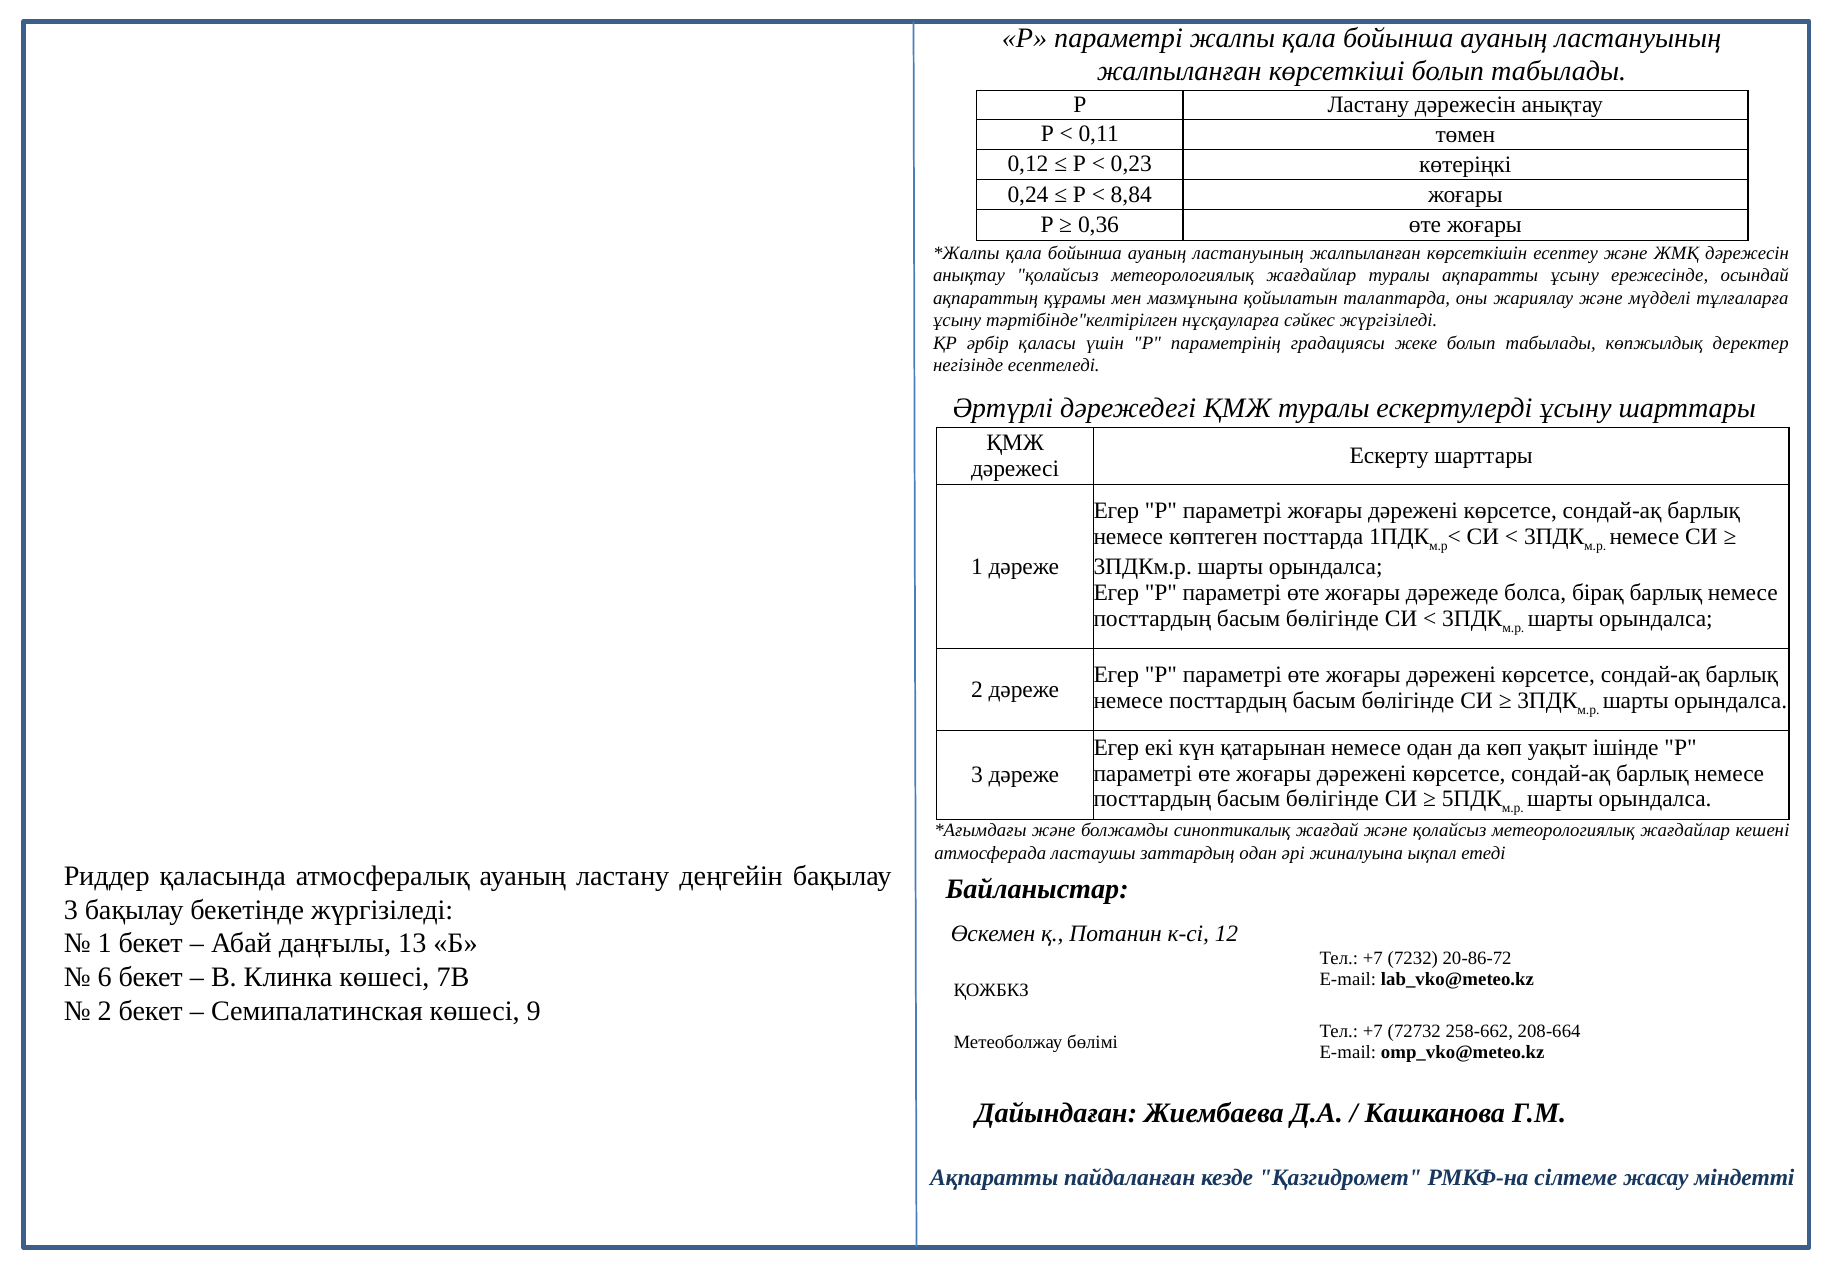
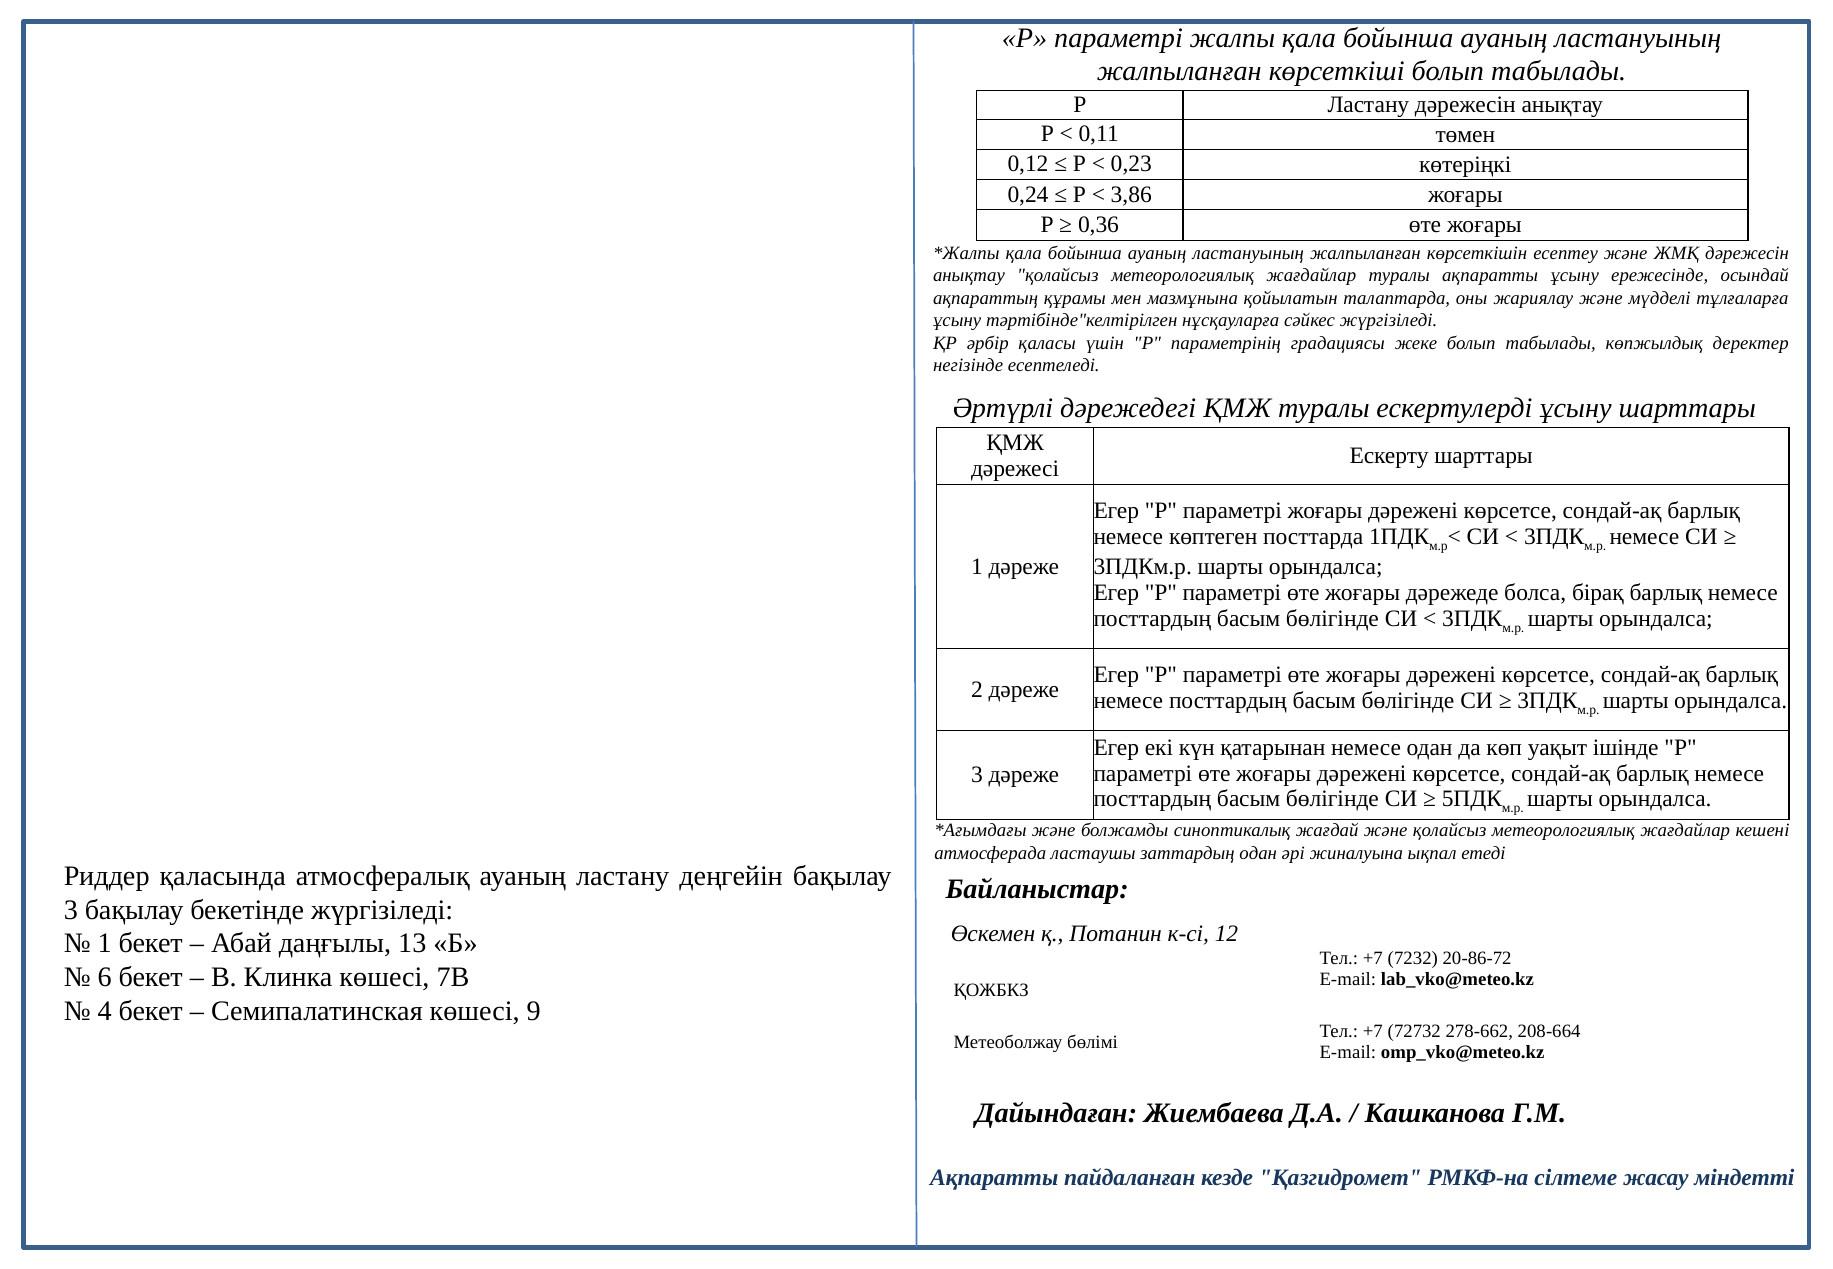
8,84: 8,84 -> 3,86 (1131, 194)
2: 2 -> 4 (105, 1011)
258-662: 258-662 -> 278-662 (1479, 1032)
